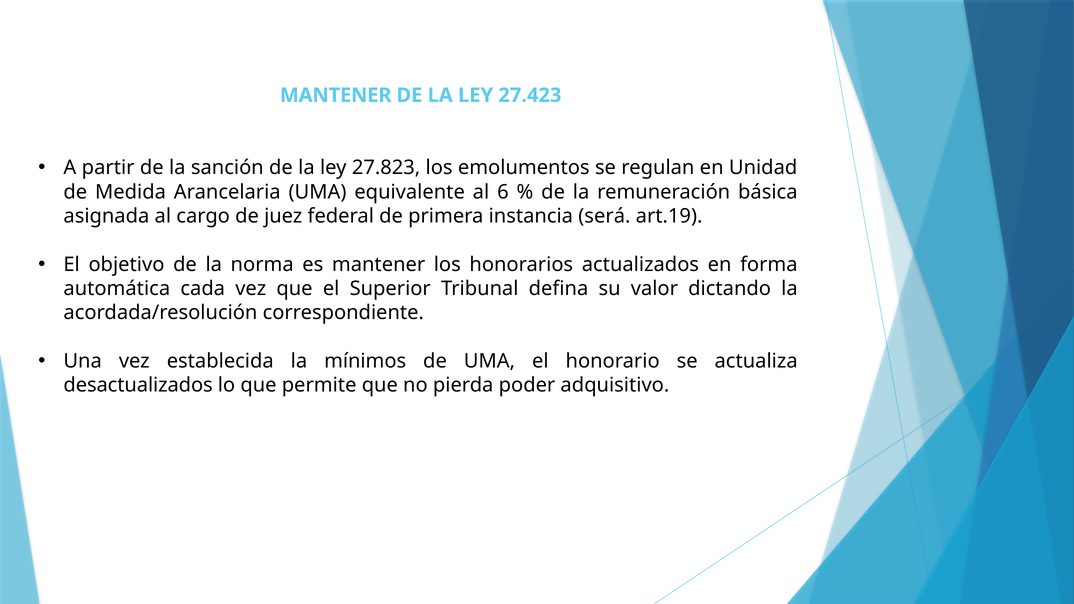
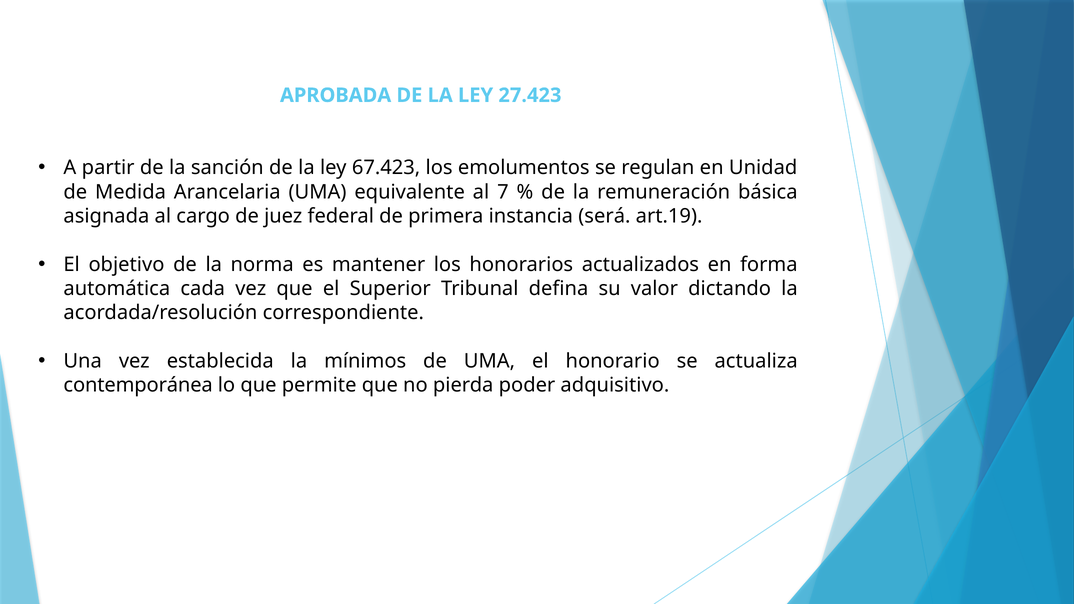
MANTENER: MANTENER -> APROBADA (336, 95)
27.823: 27.823 -> 67.423 (386, 168)
6: 6 -> 7 (503, 192)
desactualizados: desactualizados -> contemporánea (138, 385)
